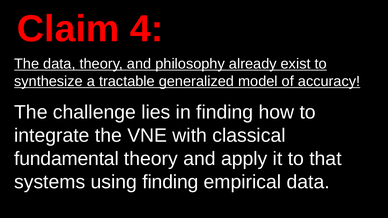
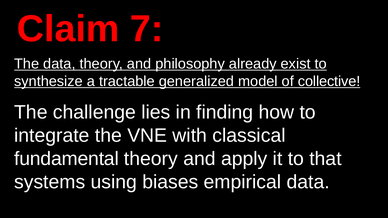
4: 4 -> 7 (147, 29)
accuracy: accuracy -> collective (329, 81)
using finding: finding -> biases (170, 182)
